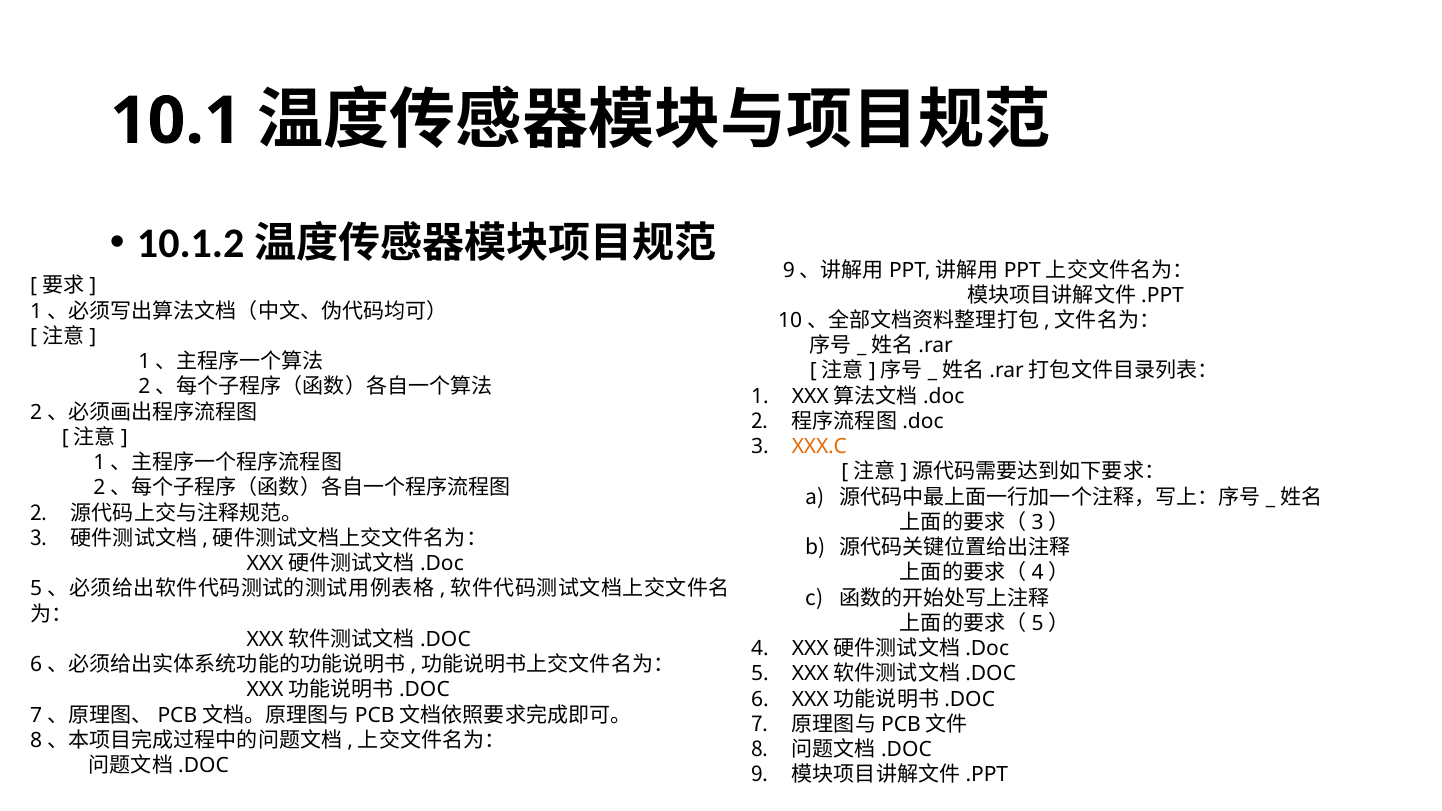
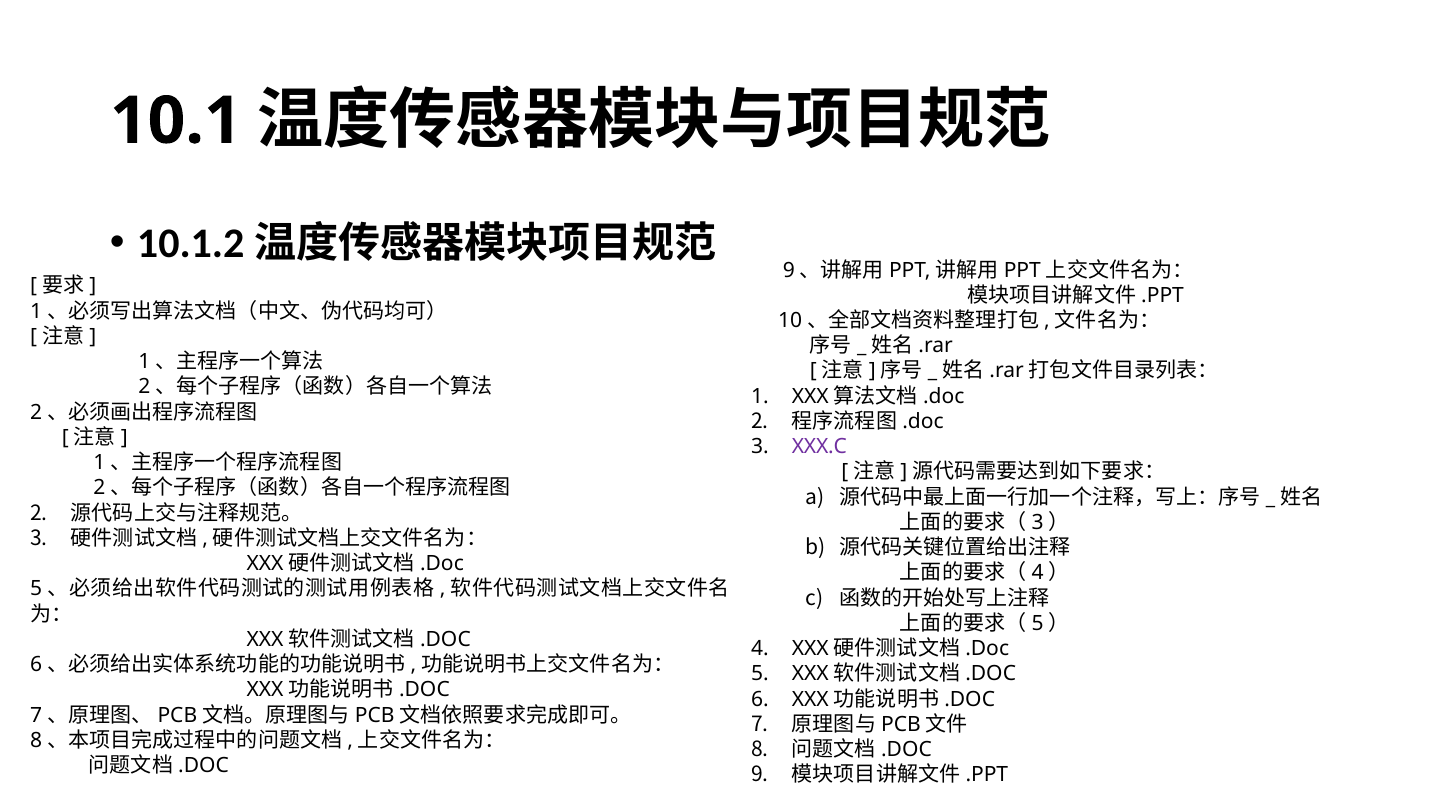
XXX.C colour: orange -> purple (819, 447)
